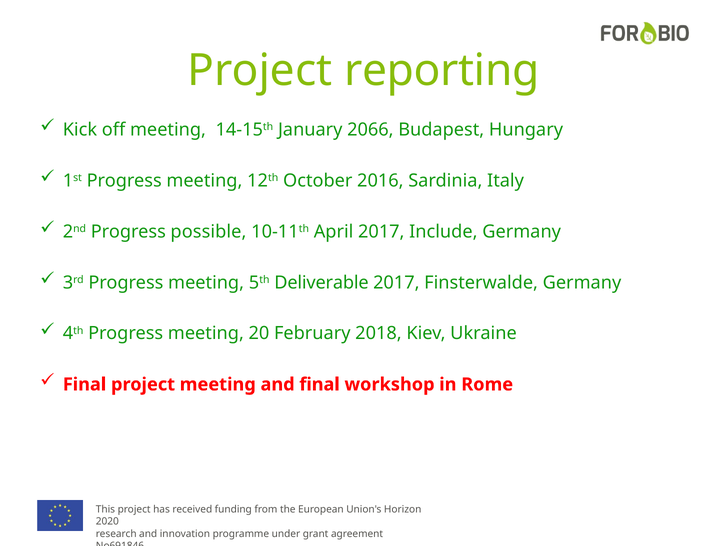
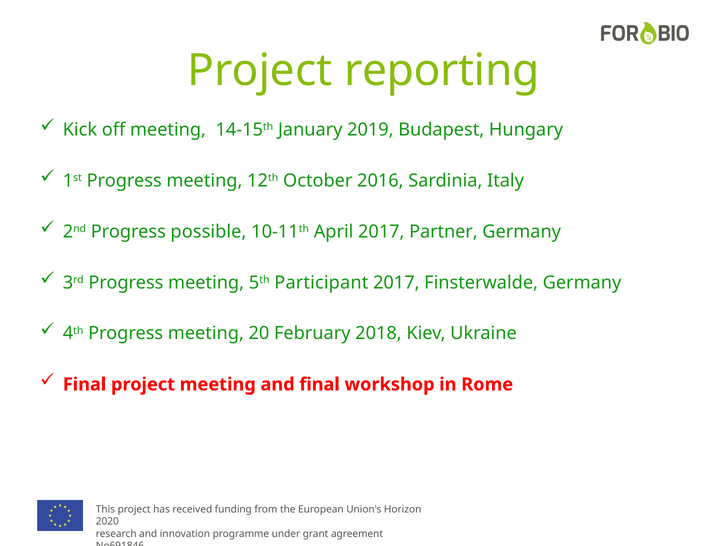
2066: 2066 -> 2019 (370, 129)
Include: Include -> Partner (443, 231)
Deliverable: Deliverable -> Participant (321, 282)
